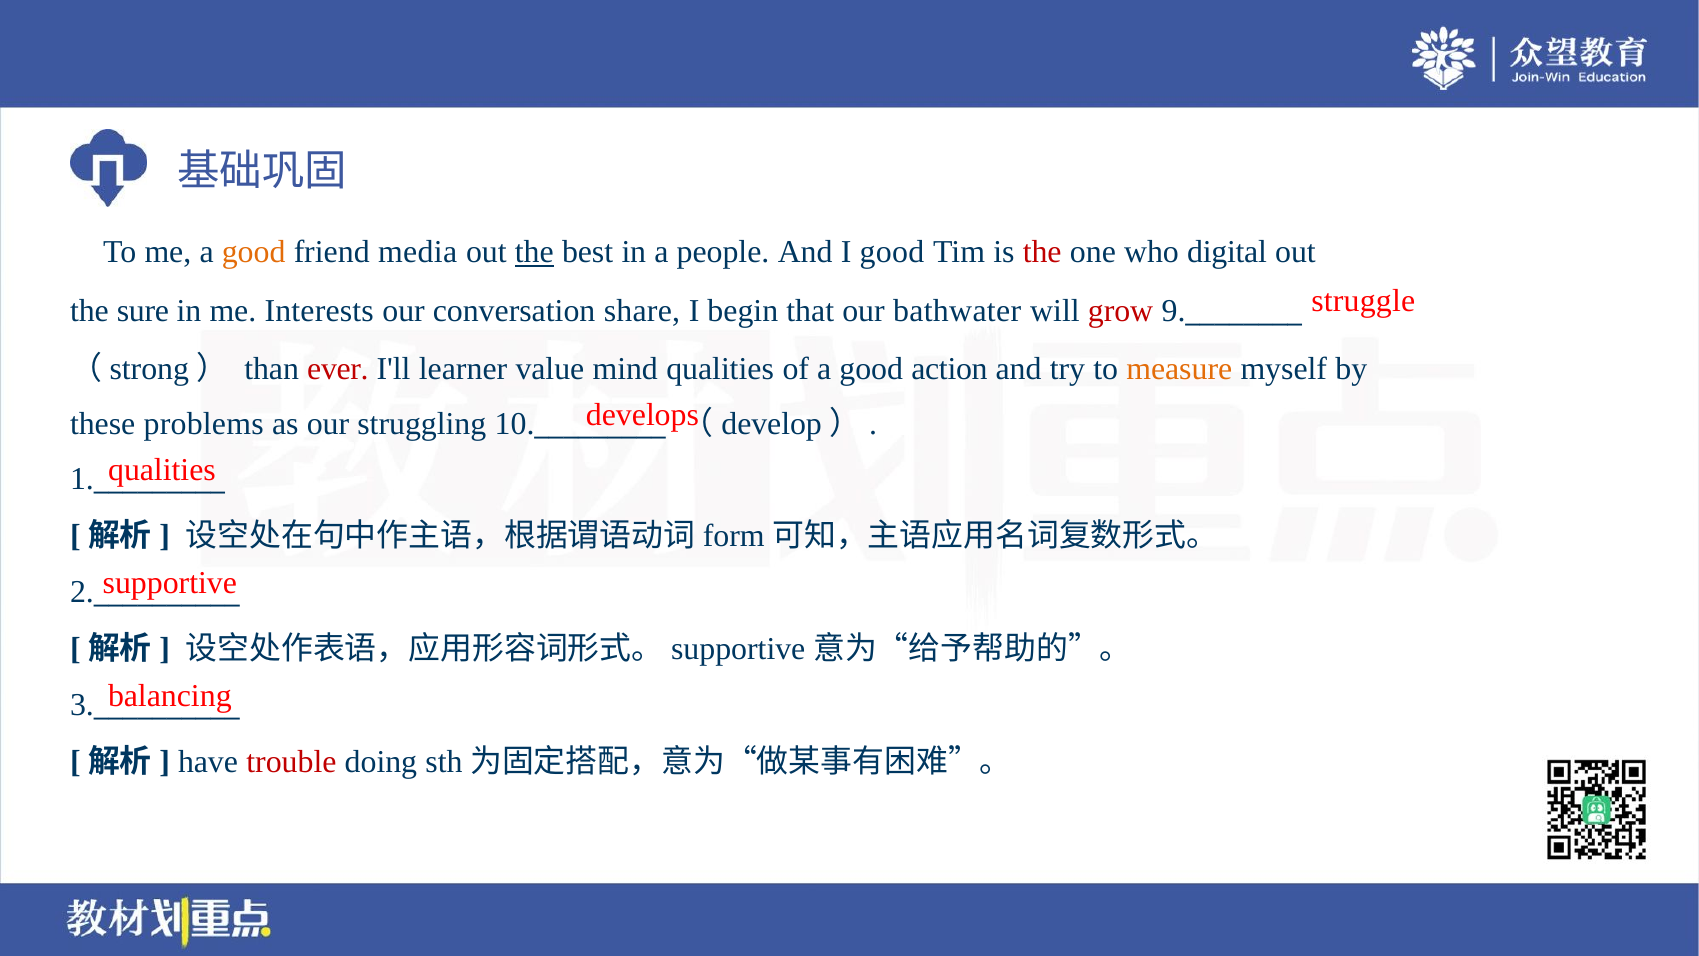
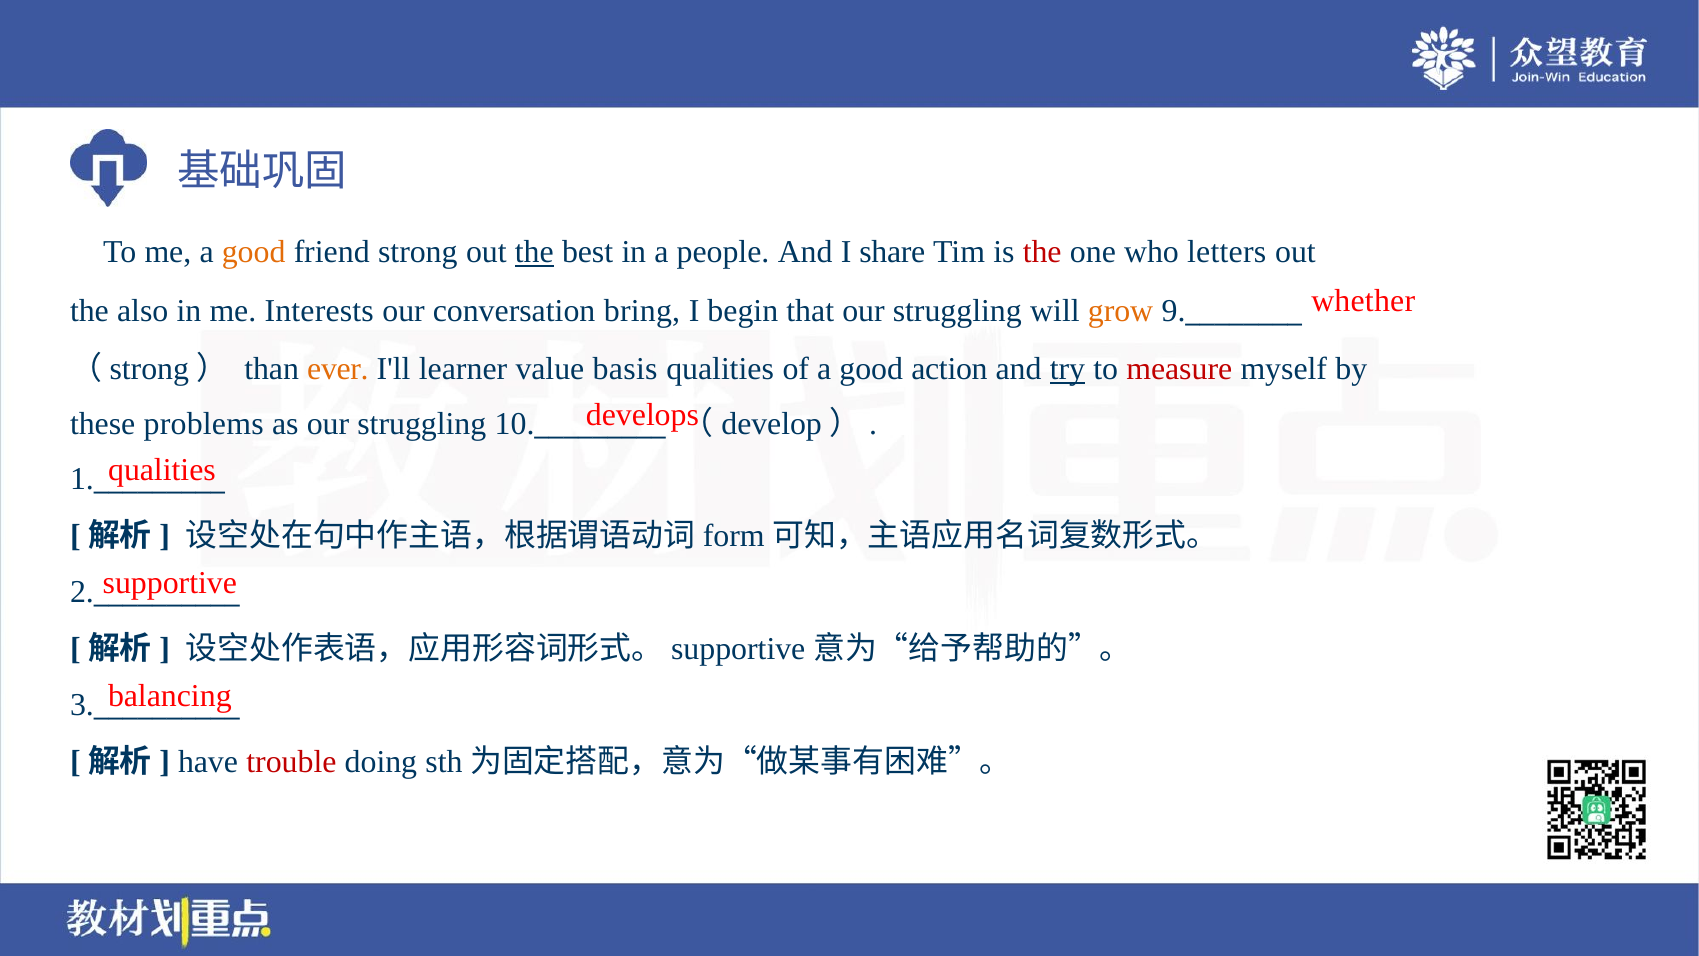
media: media -> strong (418, 252)
I good: good -> share (892, 252)
digital: digital -> letters (1227, 252)
struggle: struggle -> whether (1363, 301)
sure: sure -> also (143, 311)
share: share -> bring (642, 311)
that our bathwater: bathwater -> struggling (957, 311)
grow colour: red -> orange (1121, 311)
ever colour: red -> orange (338, 369)
mind: mind -> basis (625, 369)
try underline: none -> present (1067, 369)
measure colour: orange -> red (1179, 369)
